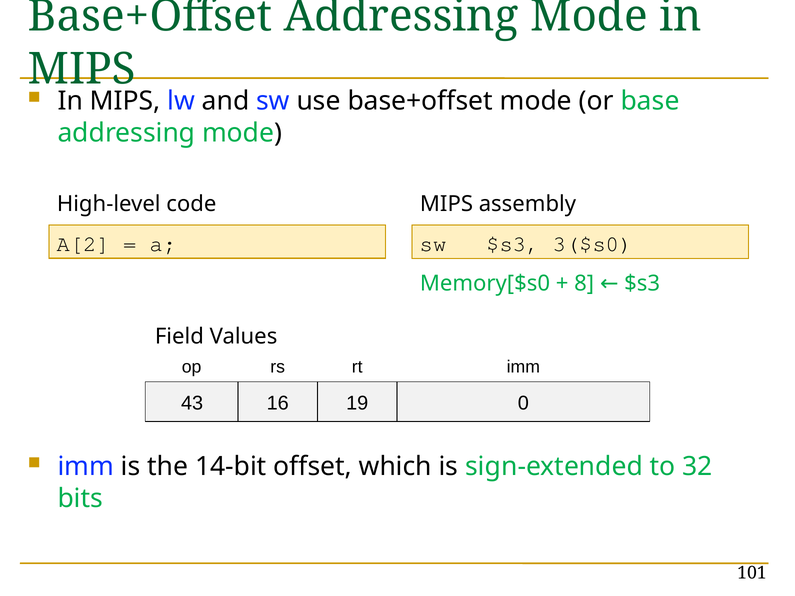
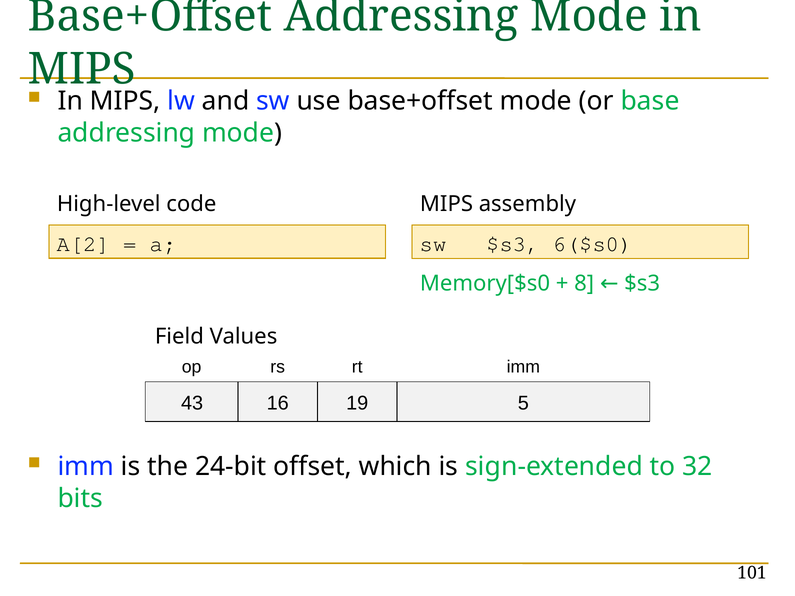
3($s0: 3($s0 -> 6($s0 (593, 244)
0: 0 -> 5 (523, 403)
14-bit: 14-bit -> 24-bit (231, 467)
